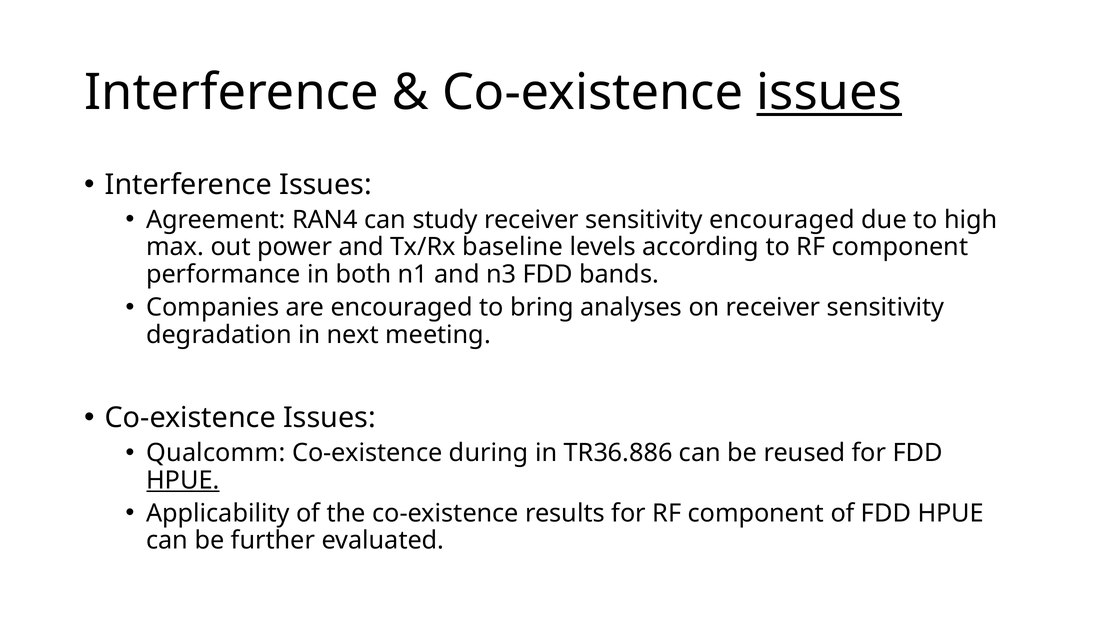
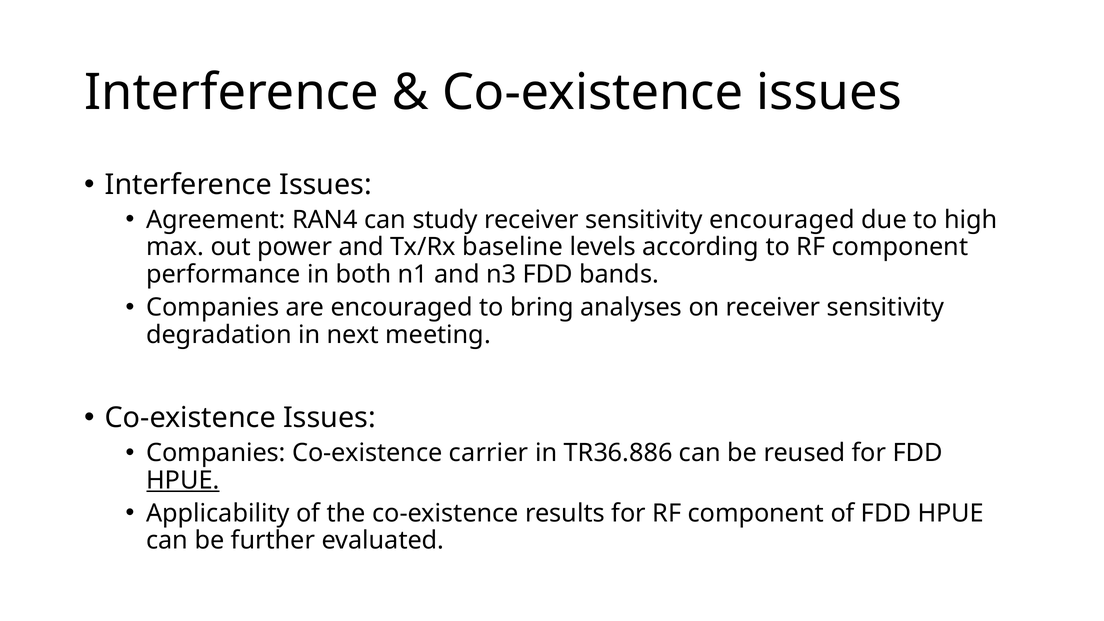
issues underline: present -> none (829, 93)
Qualcomm: Qualcomm -> Companies (216, 453)
during: during -> carrier (489, 453)
